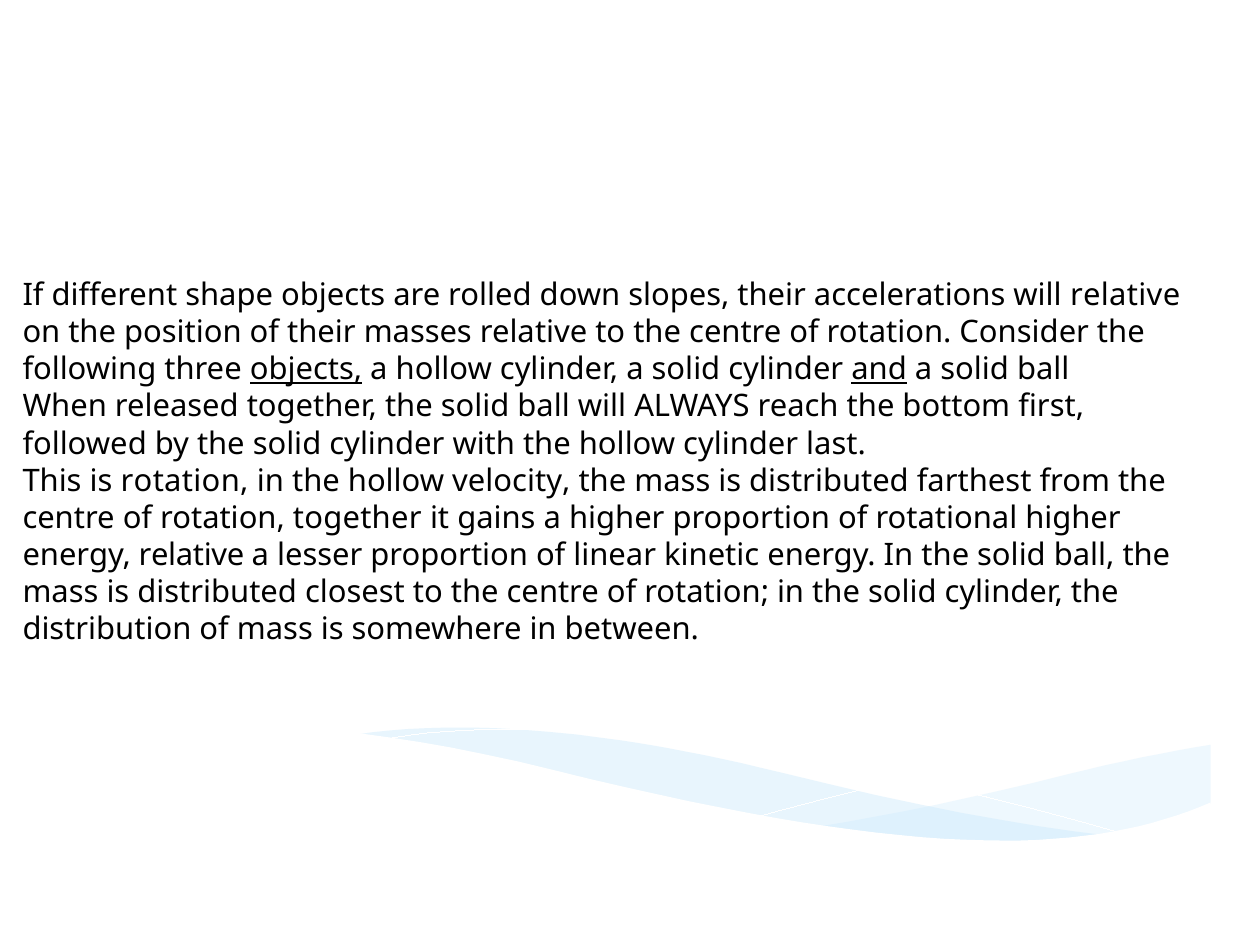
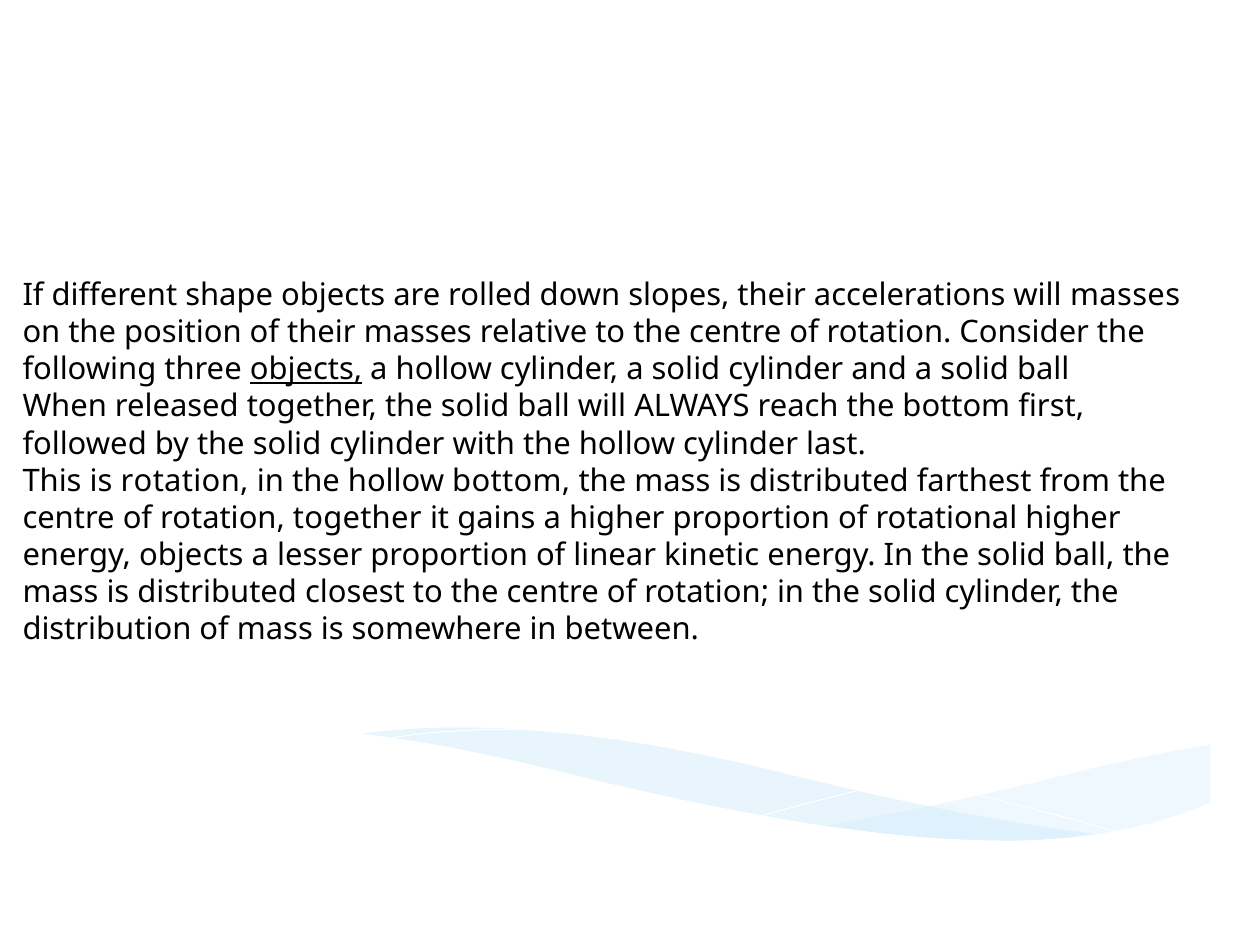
will relative: relative -> masses (1125, 295)
and underline: present -> none (879, 370)
hollow velocity: velocity -> bottom (511, 481)
energy relative: relative -> objects (191, 555)
